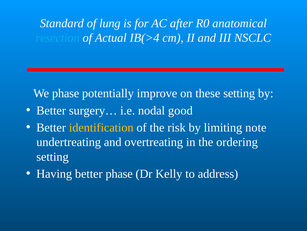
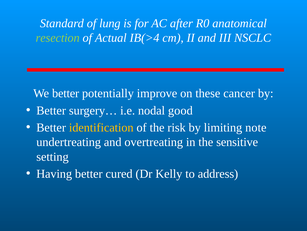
resection colour: light blue -> light green (58, 38)
We phase: phase -> better (66, 93)
these setting: setting -> cancer (239, 93)
ordering: ordering -> sensitive (237, 142)
better phase: phase -> cured (119, 173)
